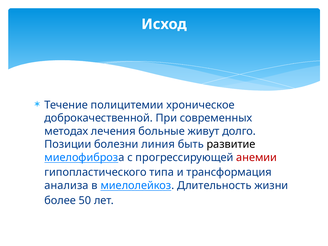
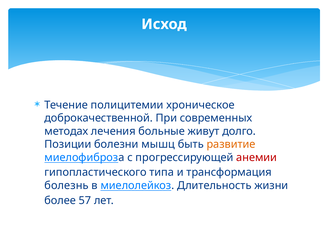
линия: линия -> мышц (158, 144)
развитие colour: black -> orange (231, 144)
анализа: анализа -> болезнь (66, 185)
50: 50 -> 57 (85, 200)
